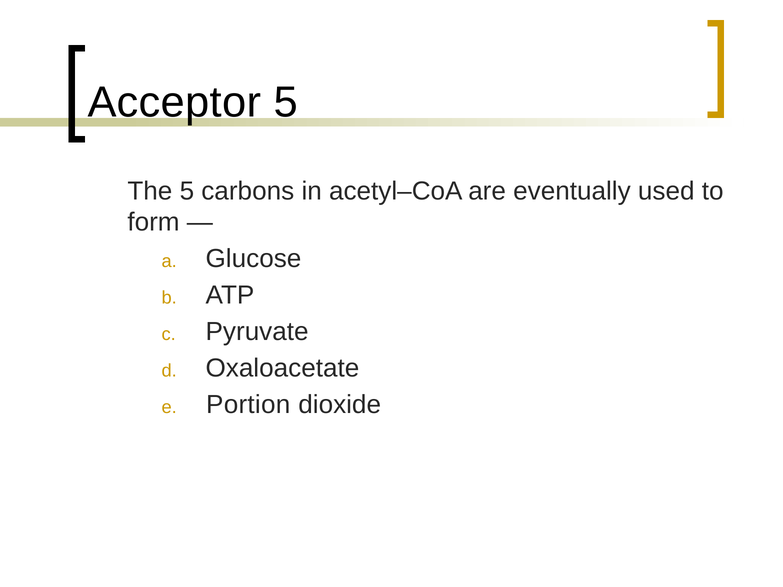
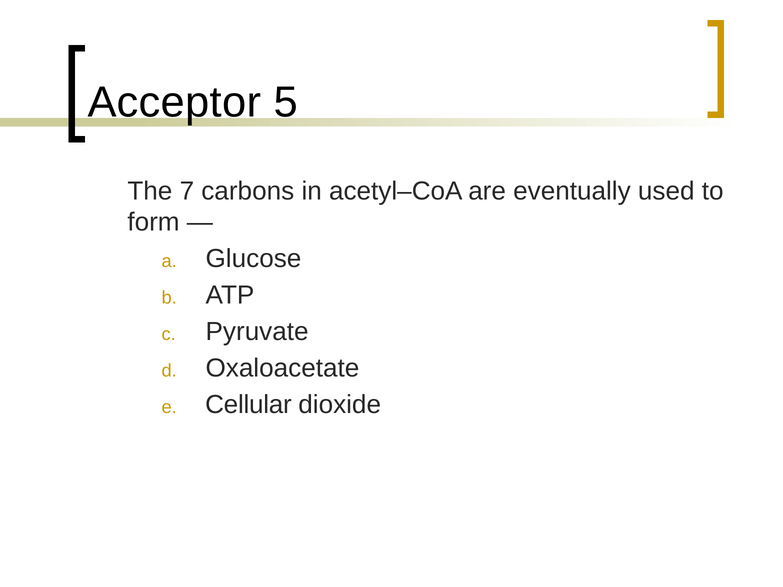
The 5: 5 -> 7 (187, 191)
Portion: Portion -> Cellular (248, 405)
